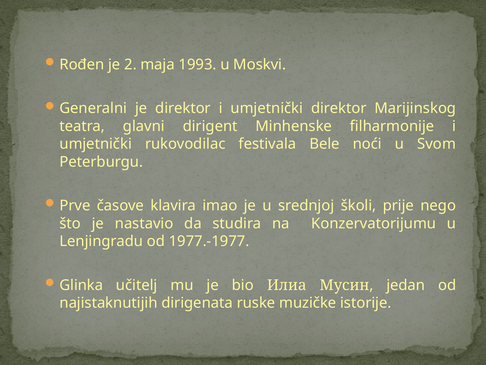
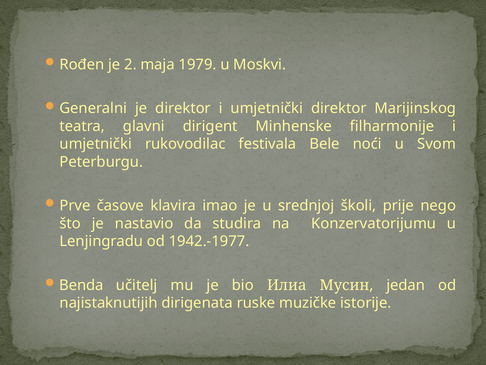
1993: 1993 -> 1979 (198, 64)
1977.-1977: 1977.-1977 -> 1942.-1977 (209, 241)
Glinka: Glinka -> Benda (81, 285)
